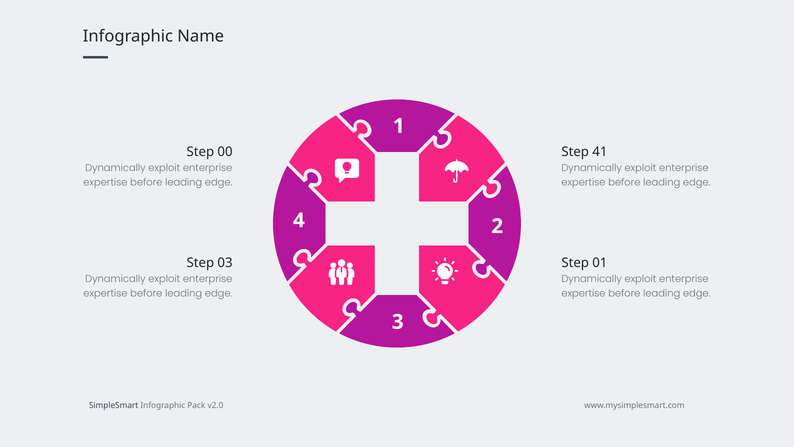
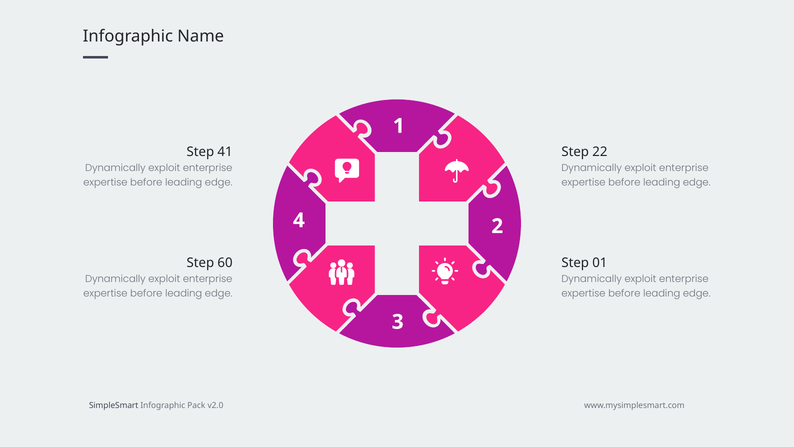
00: 00 -> 41 (225, 152)
41: 41 -> 22 (600, 152)
03: 03 -> 60 (225, 263)
